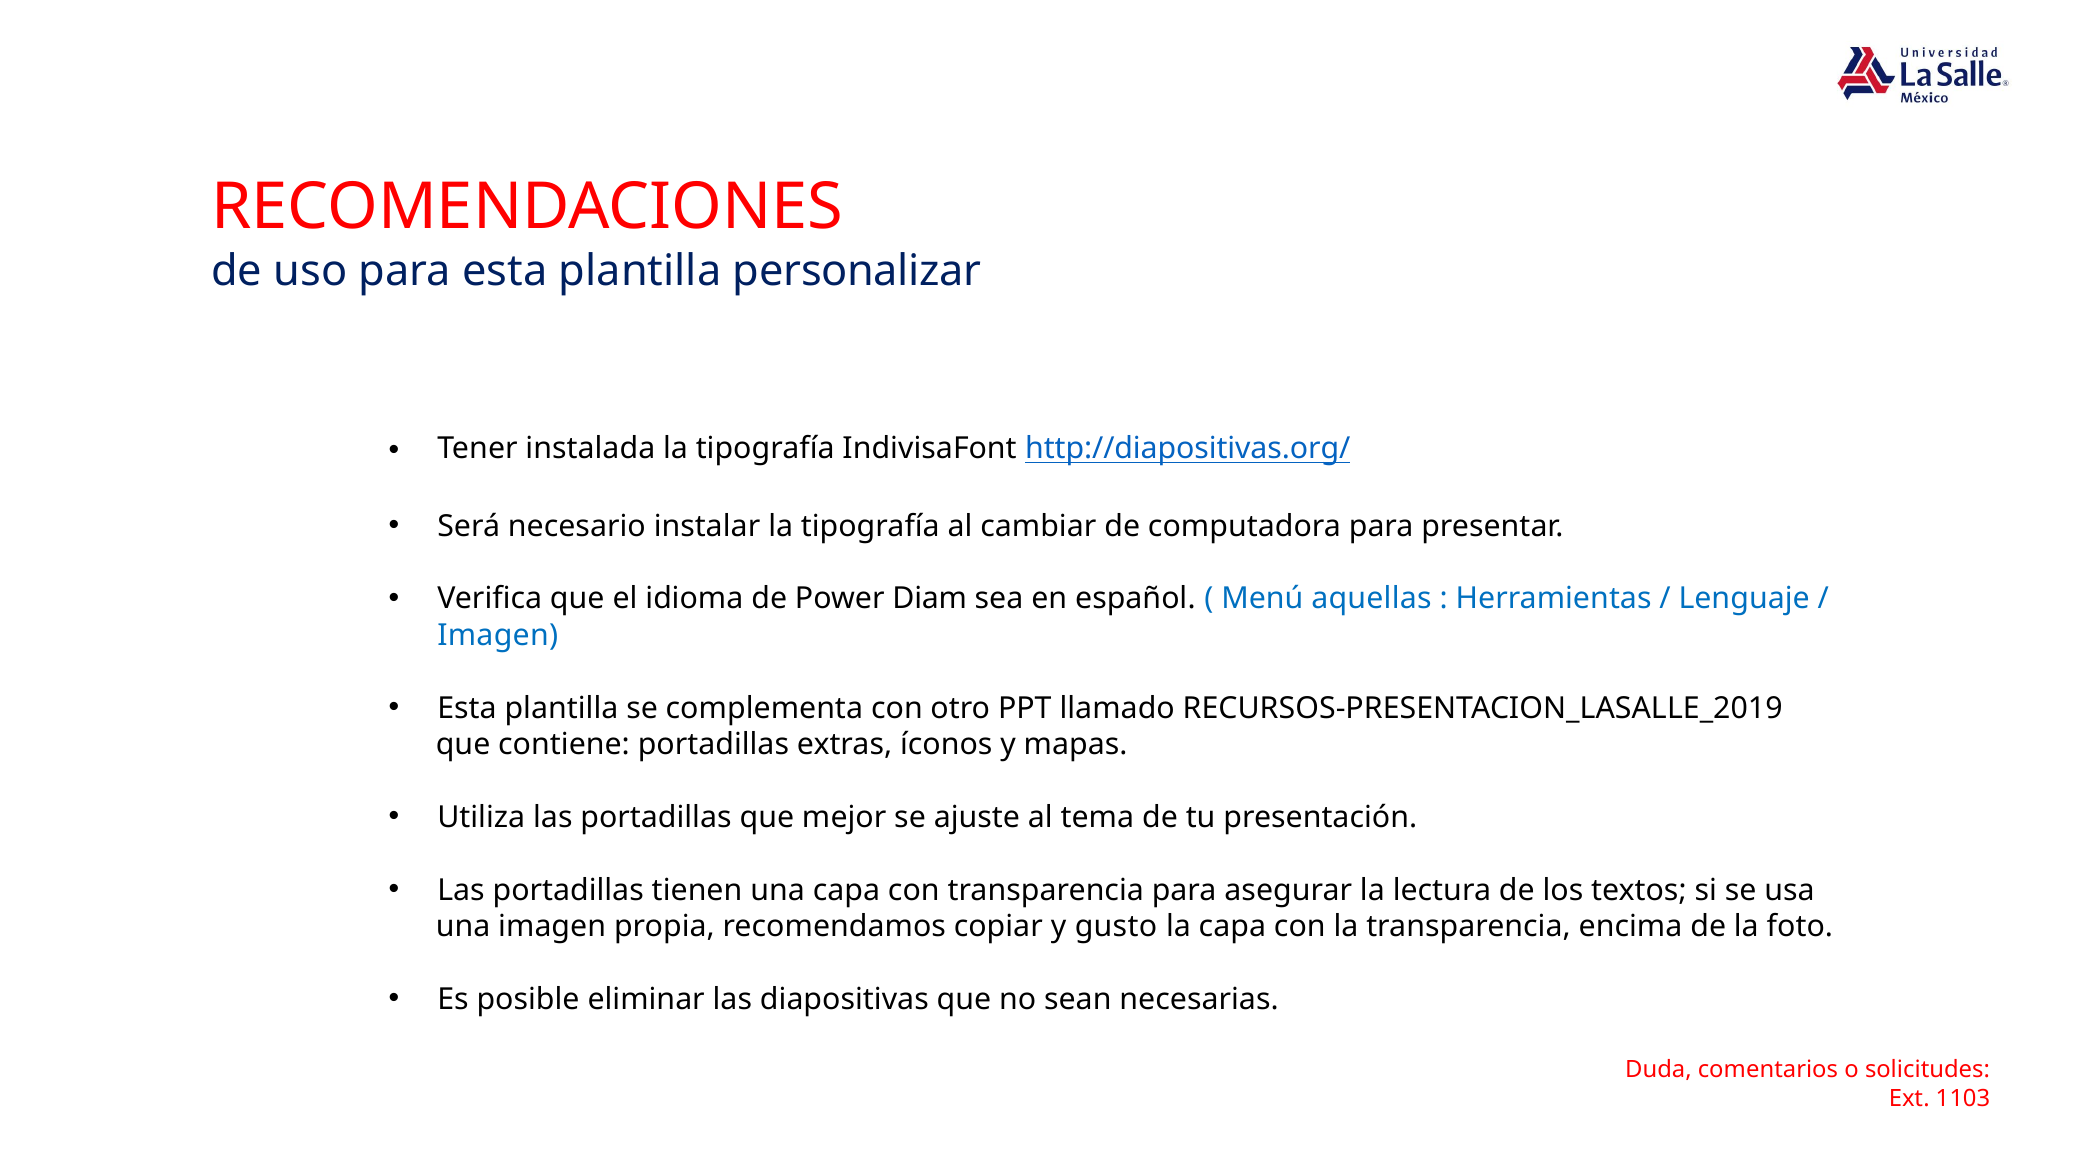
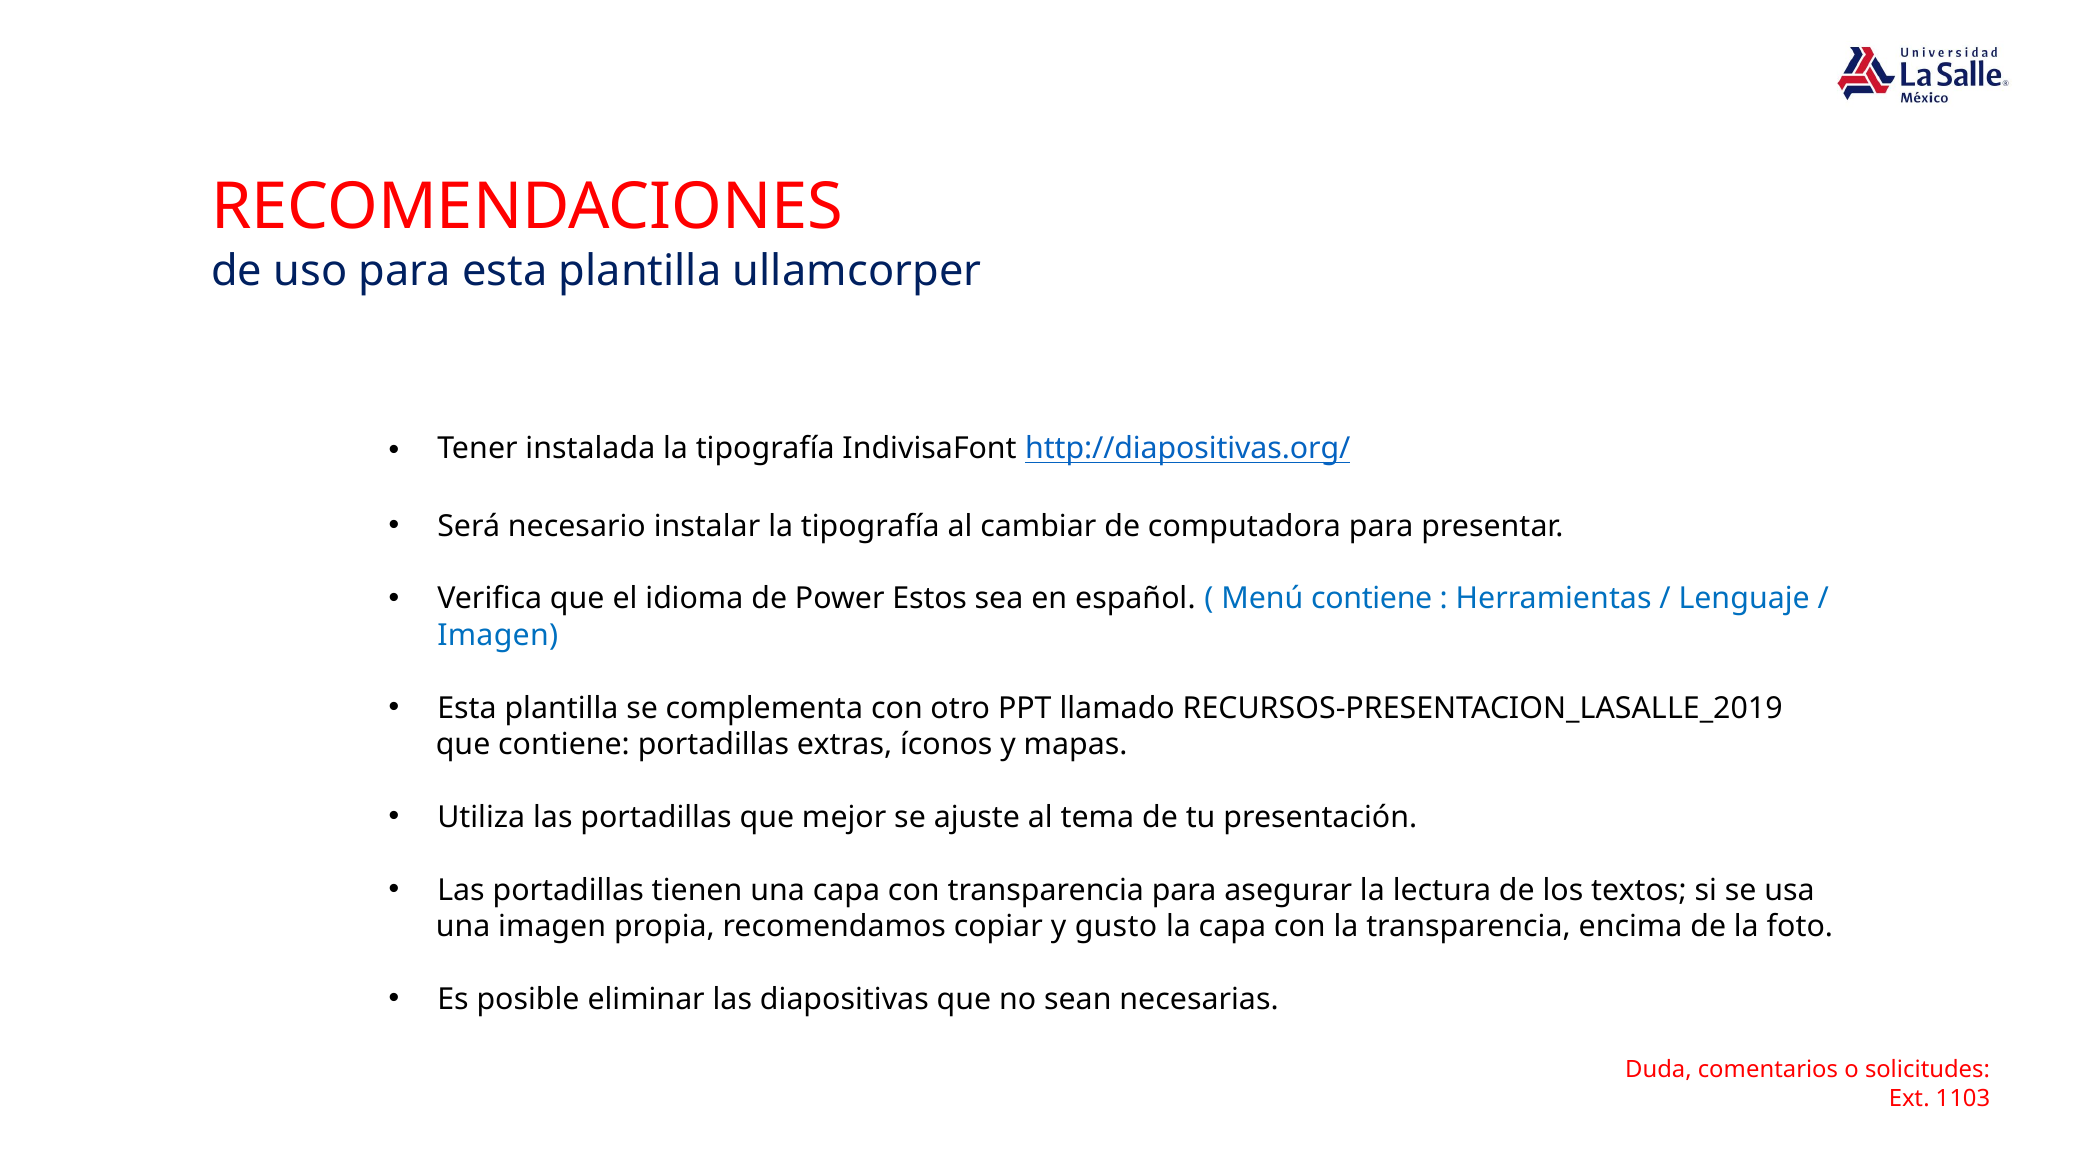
personalizar: personalizar -> ullamcorper (857, 271)
Diam: Diam -> Estos (930, 599)
Menú aquellas: aquellas -> contiene (1372, 599)
